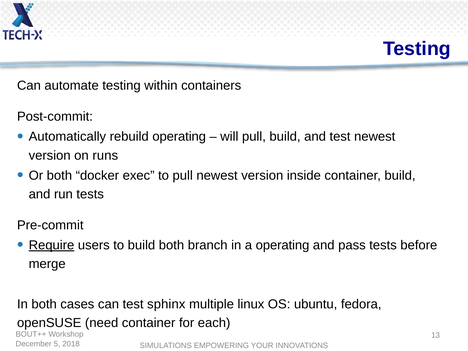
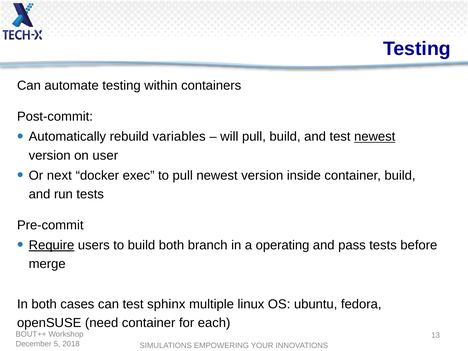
rebuild operating: operating -> variables (179, 137)
newest underline: none -> present (375, 137)
runs: runs -> user (105, 155)
Or both: both -> next (59, 175)
